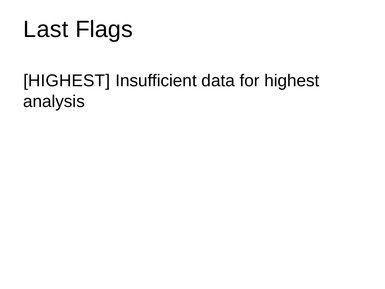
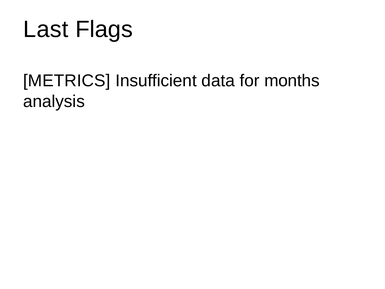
HIGHEST: HIGHEST -> METRICS (67, 81)
for highest: highest -> months (292, 81)
